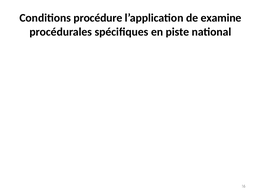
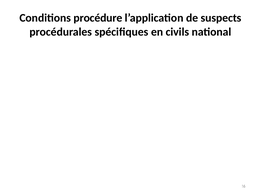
examine: examine -> suspects (221, 18)
piste: piste -> civils (177, 32)
